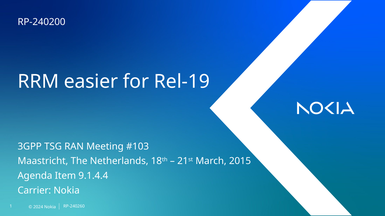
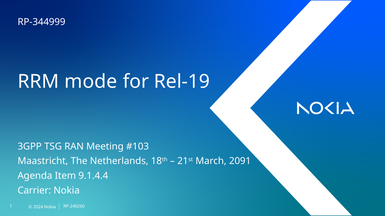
RP-240200: RP-240200 -> RP-344999 (42, 22)
easier: easier -> mode (91, 82)
2015: 2015 -> 2091 (240, 161)
